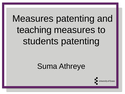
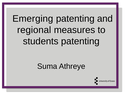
Measures: Measures -> Emerging (33, 19)
teaching: teaching -> regional (34, 30)
